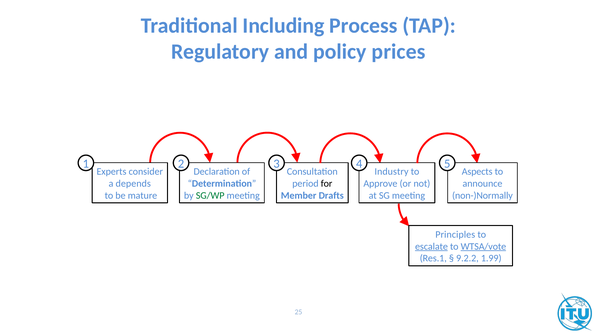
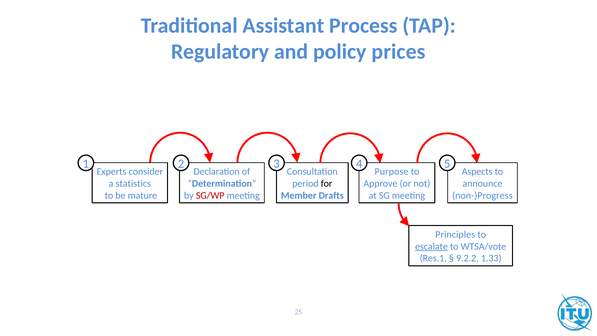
Including: Including -> Assistant (284, 26)
Industry: Industry -> Purpose (392, 171)
depends: depends -> statistics (133, 183)
SG/WP colour: green -> red (210, 195)
non-)Normally: non-)Normally -> non-)Progress (482, 195)
WTSA/vote underline: present -> none (483, 246)
1.99: 1.99 -> 1.33 (491, 258)
